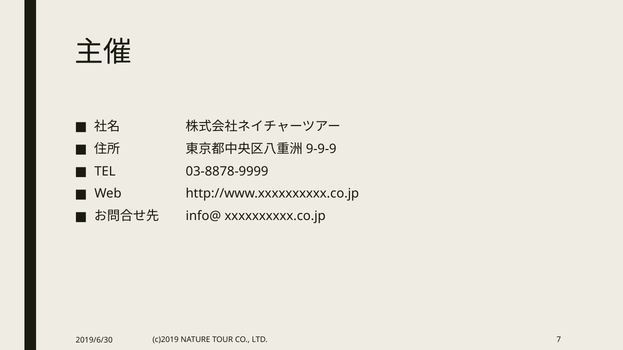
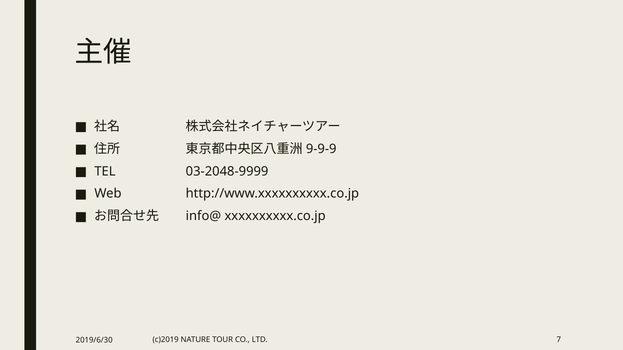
03-8878-9999: 03-8878-9999 -> 03-2048-9999 (227, 171)
